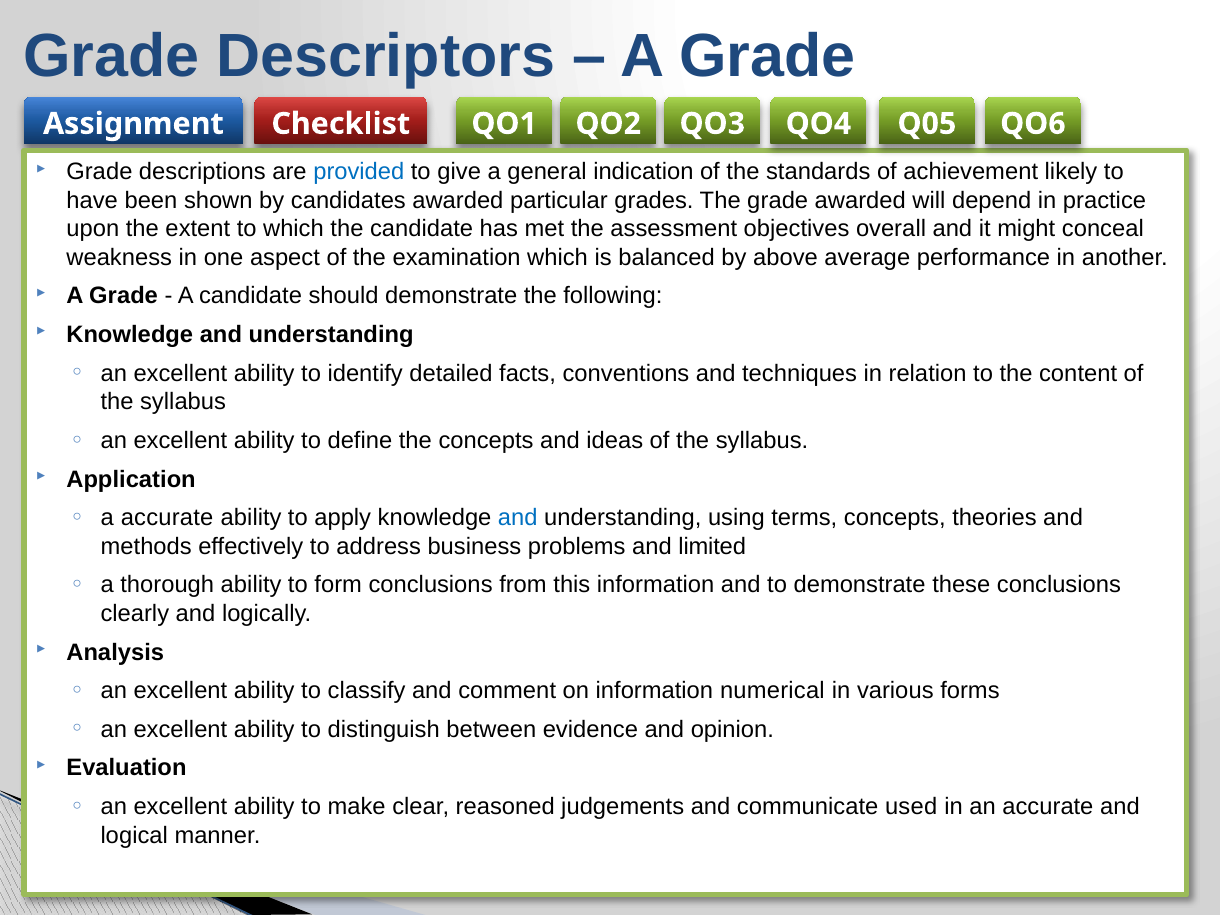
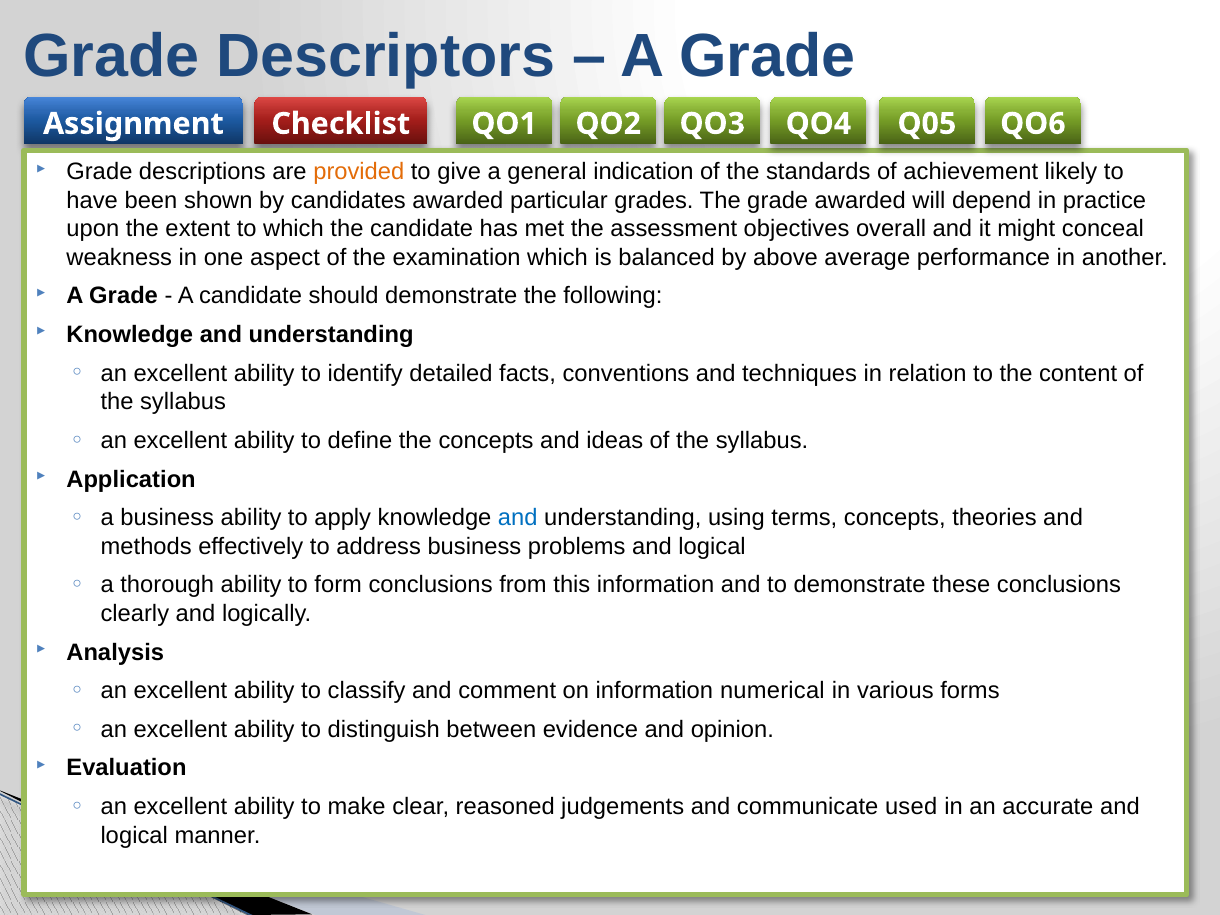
provided colour: blue -> orange (359, 172)
a accurate: accurate -> business (167, 518)
problems and limited: limited -> logical (712, 546)
